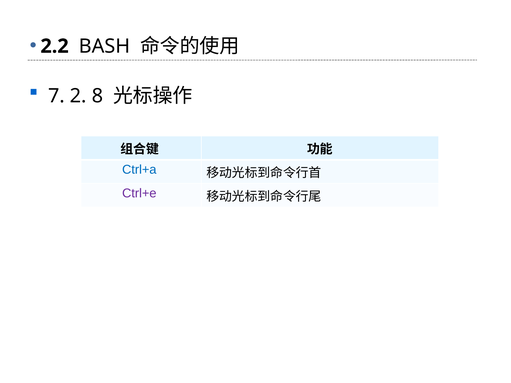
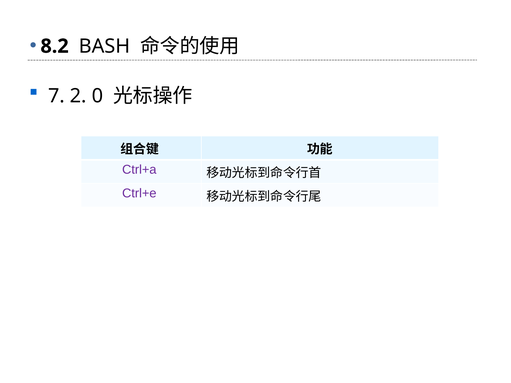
2.2: 2.2 -> 8.2 (55, 46)
8: 8 -> 0 (97, 96)
Ctrl+a colour: blue -> purple (139, 170)
